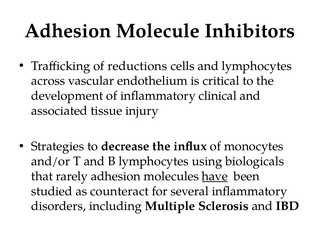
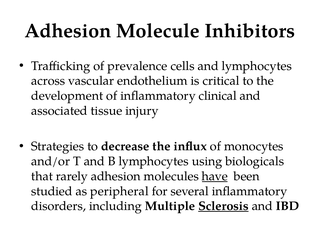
reductions: reductions -> prevalence (137, 66)
counteract: counteract -> peripheral (119, 191)
Sclerosis underline: none -> present (223, 206)
